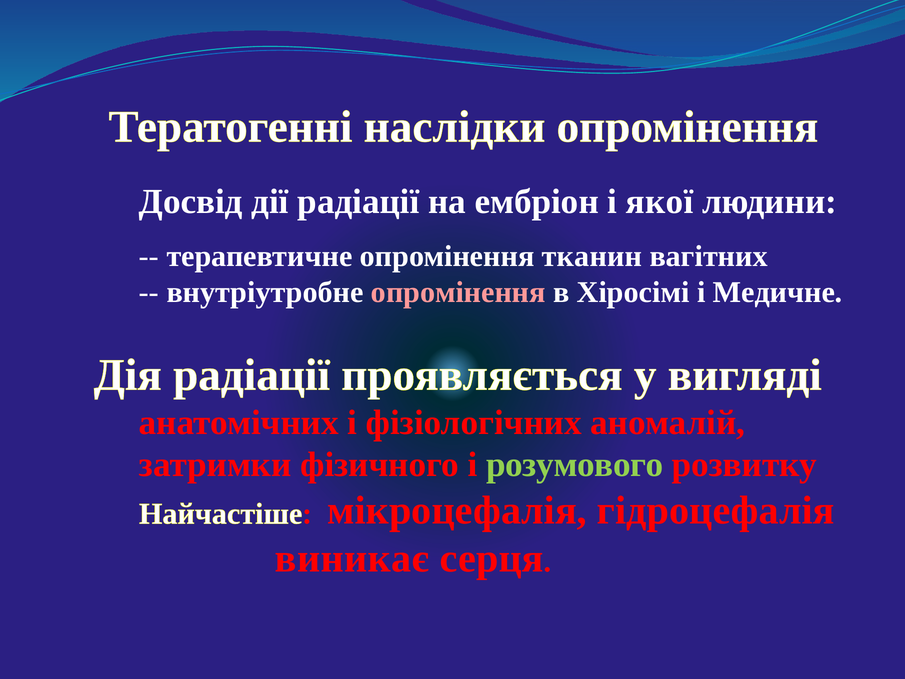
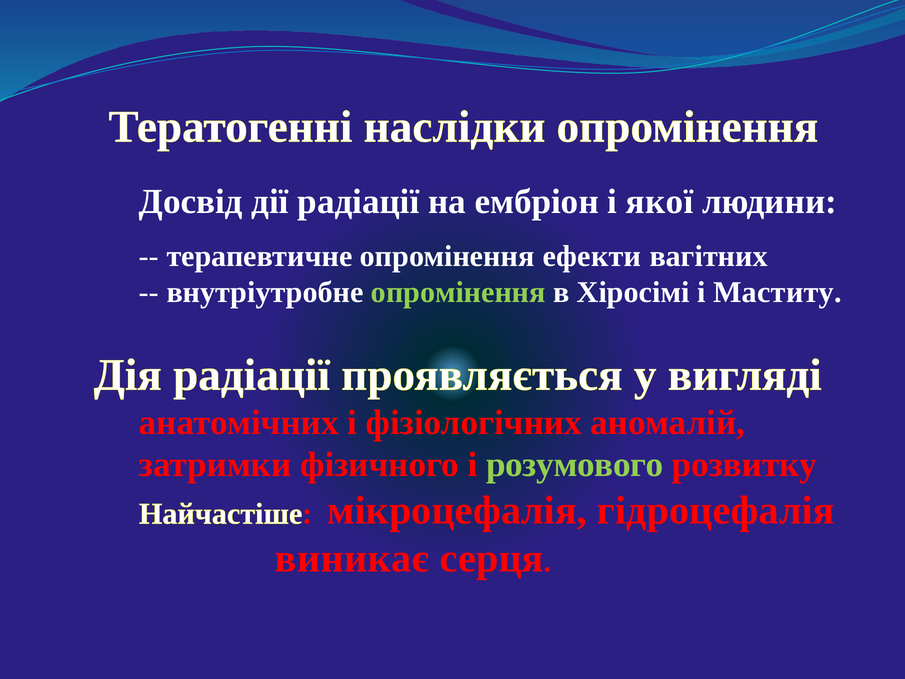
тканин: тканин -> ефекти (592, 256)
опромінення colour: pink -> light green (458, 292)
Медичне: Медичне -> Маститу (778, 292)
